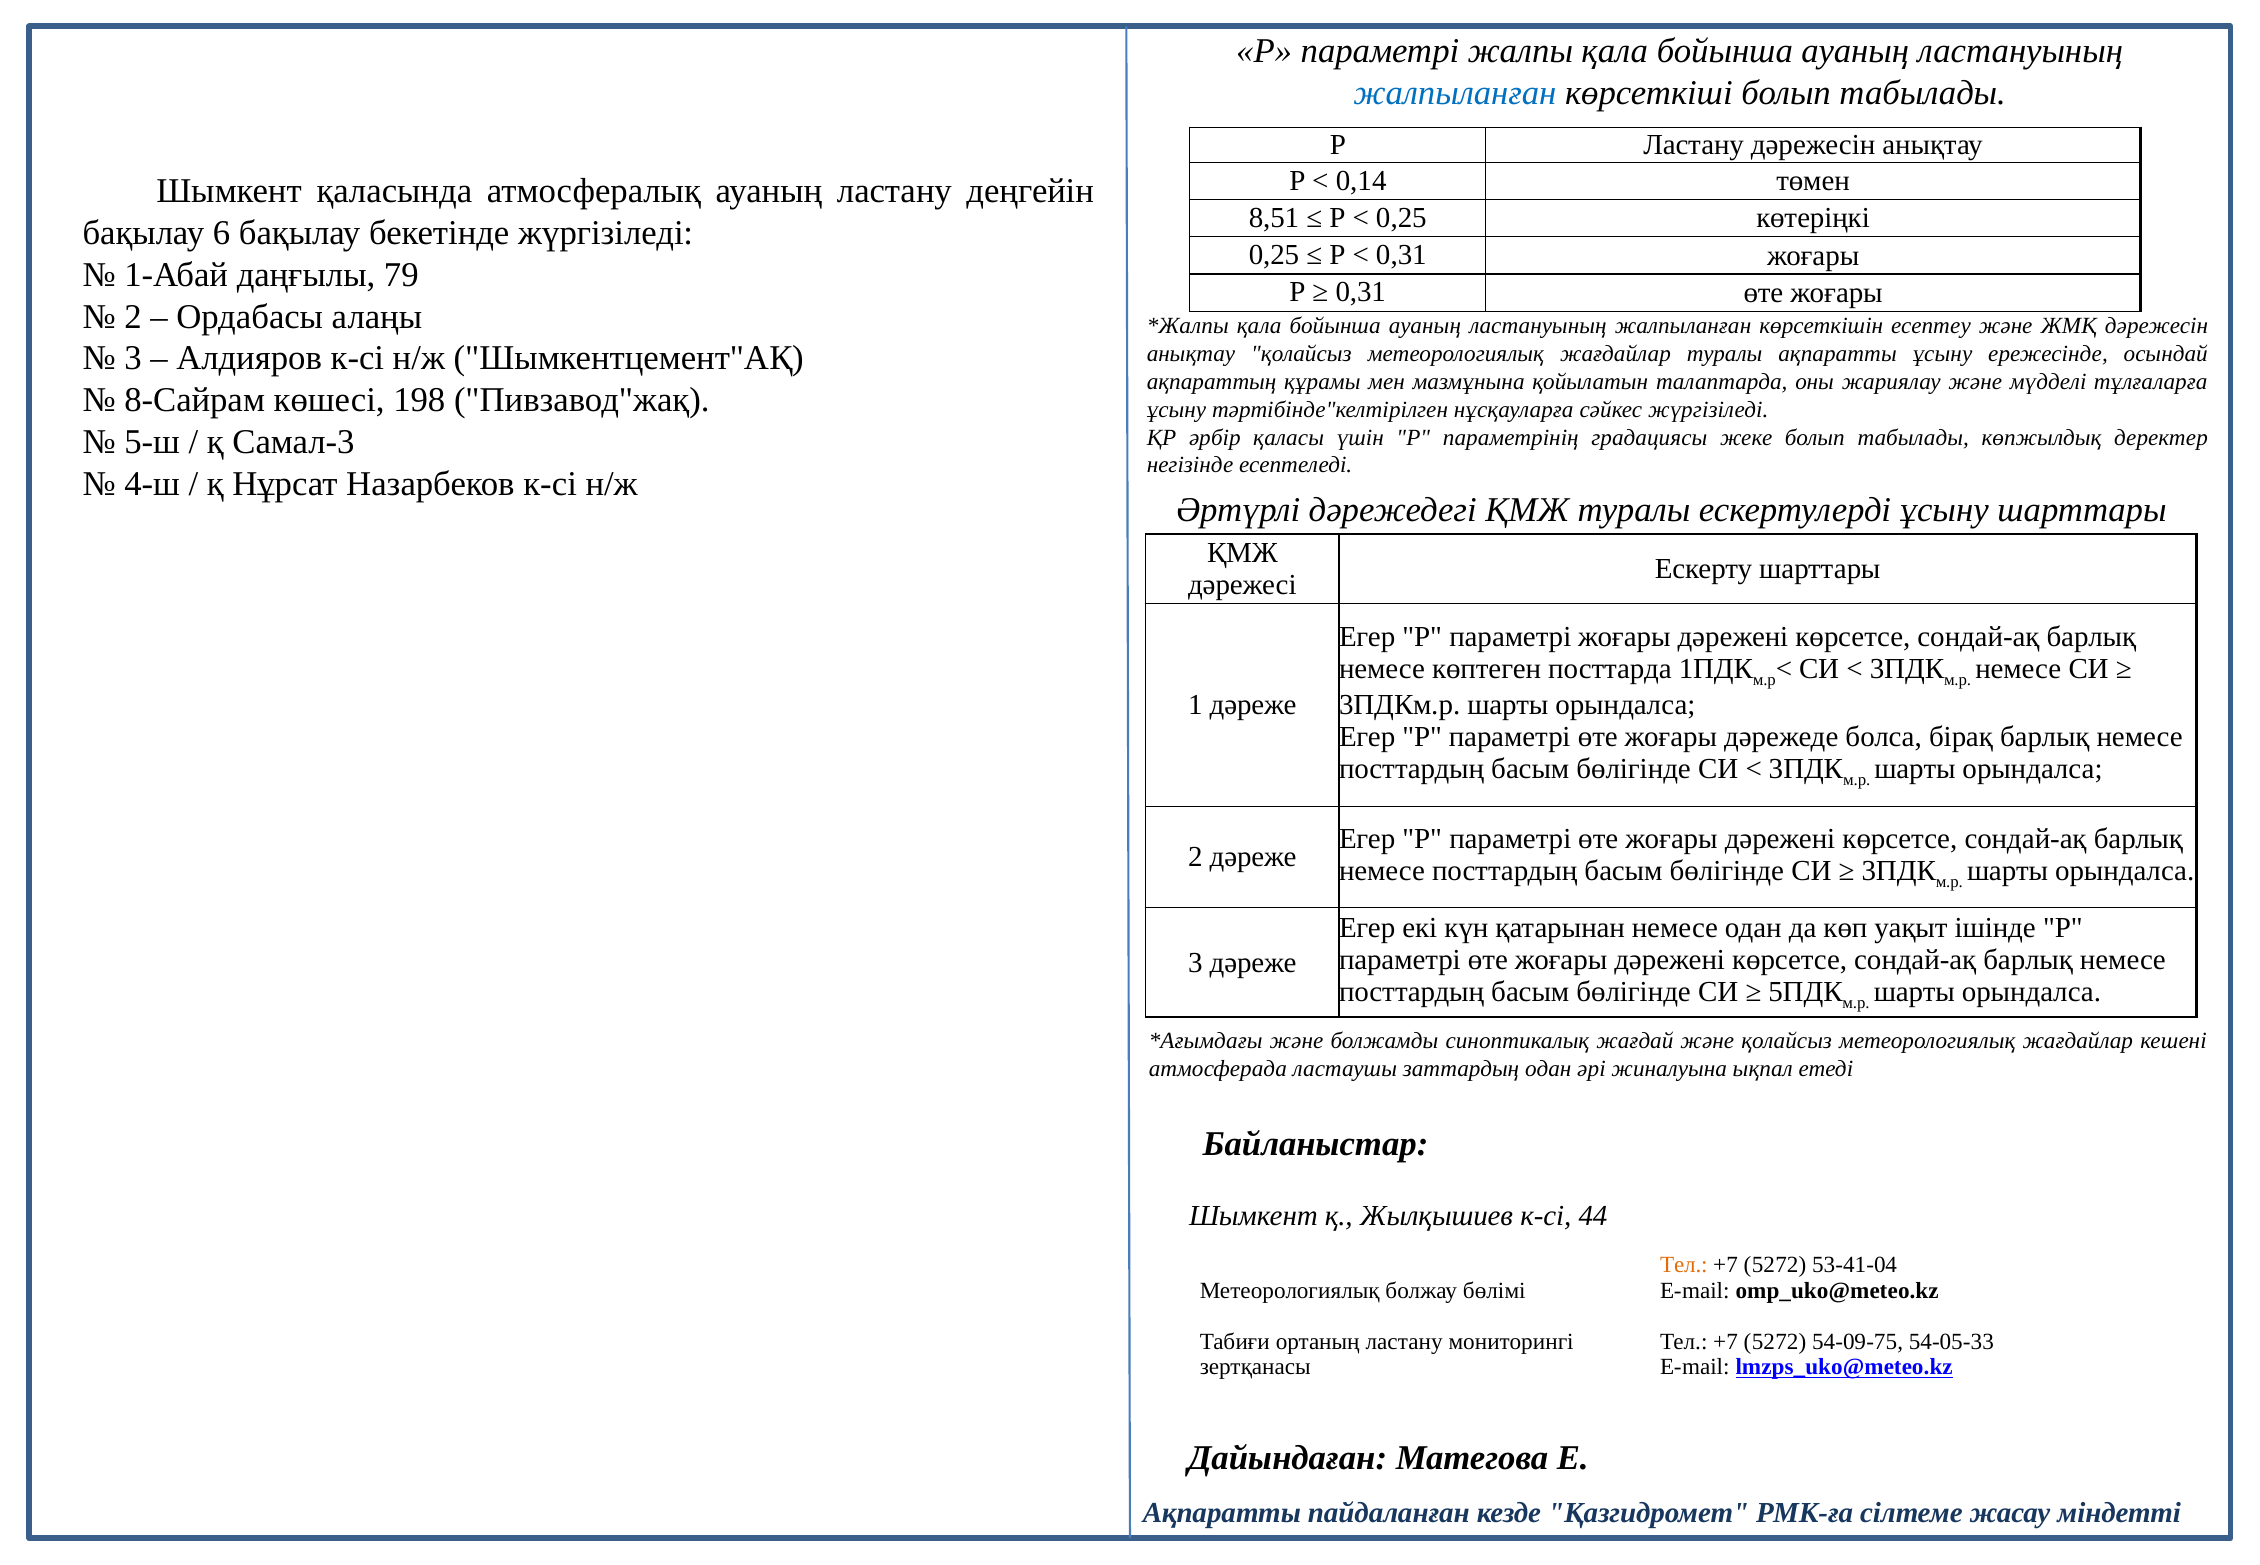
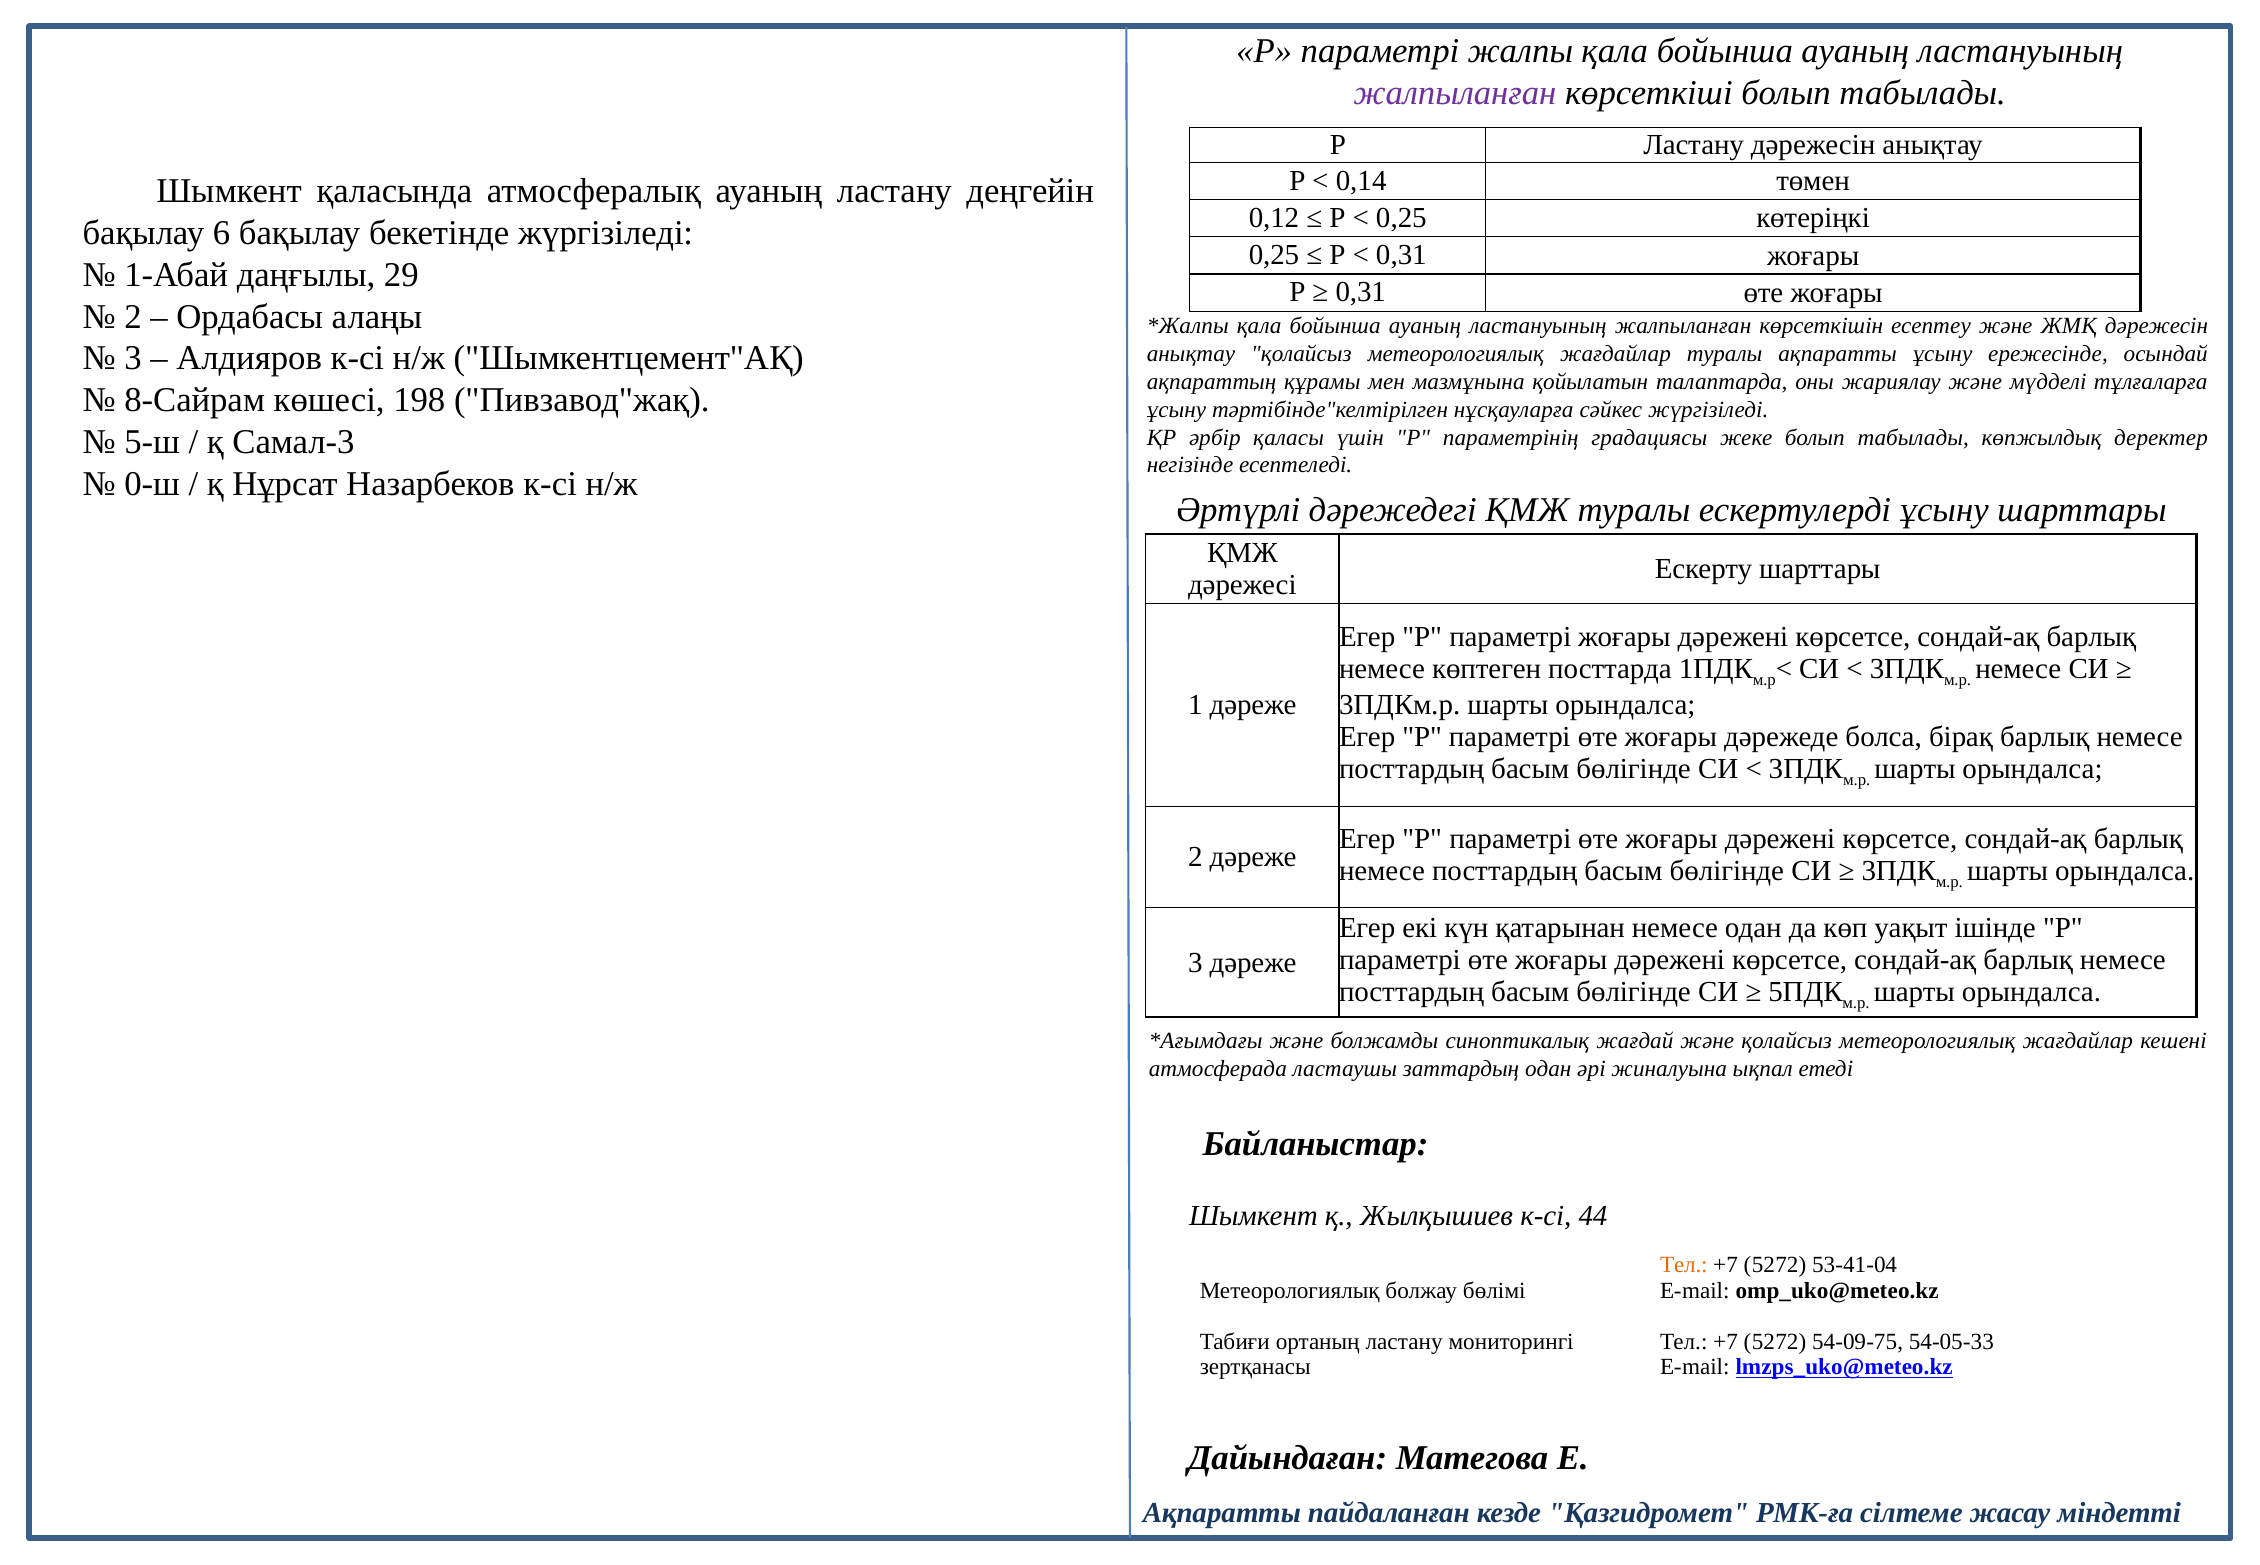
жалпыланған colour: blue -> purple (1455, 93)
8,51: 8,51 -> 0,12 (1274, 218)
79: 79 -> 29 (401, 275)
4-ш: 4-ш -> 0-ш (152, 484)
